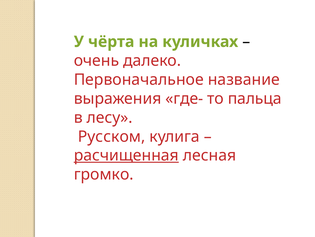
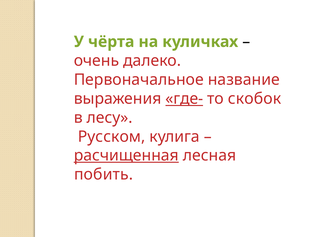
где- underline: none -> present (184, 98)
пальца: пальца -> скобок (255, 98)
громко: громко -> побить (104, 174)
